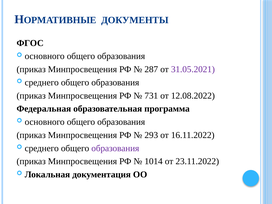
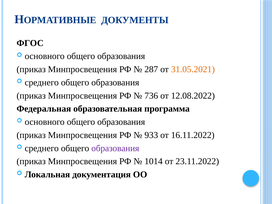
31.05.2021 colour: purple -> orange (193, 69)
731: 731 -> 736 (151, 96)
293: 293 -> 933 (151, 135)
